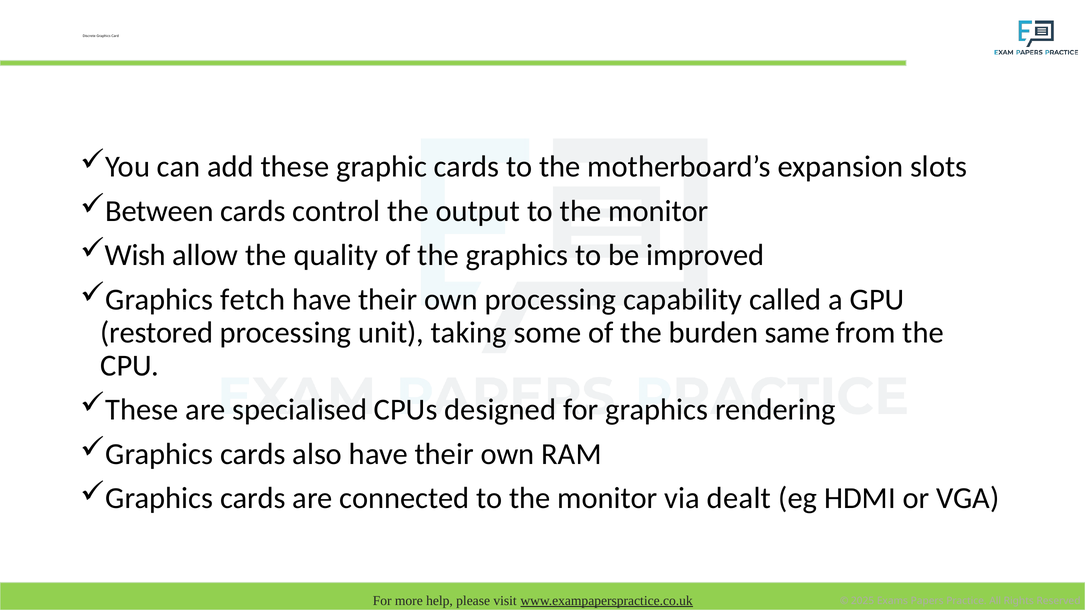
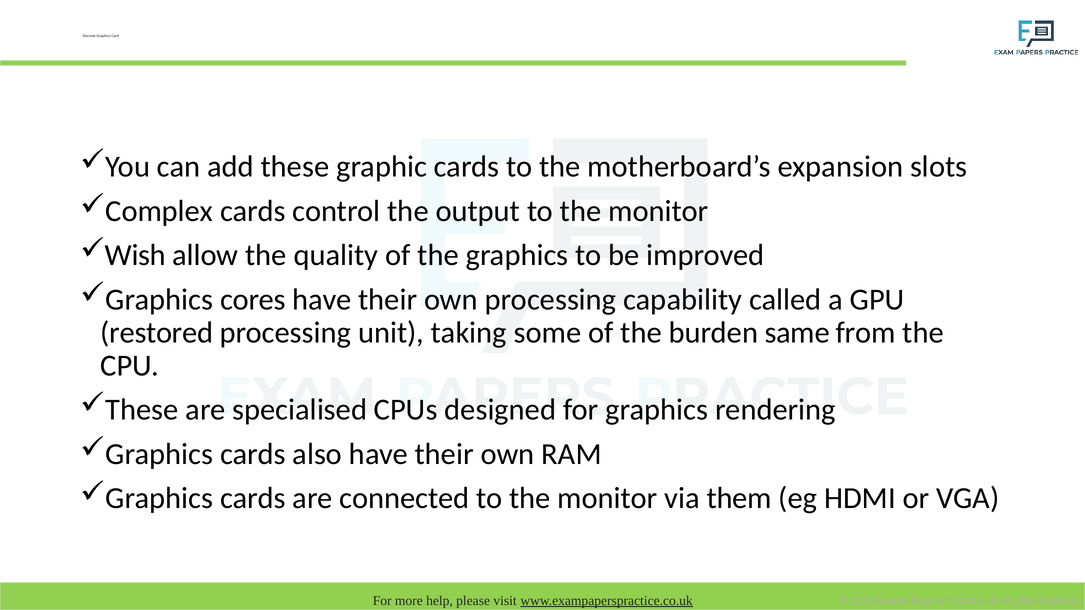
Between: Between -> Complex (159, 211)
fetch: fetch -> cores (253, 300)
dealt: dealt -> them (739, 499)
